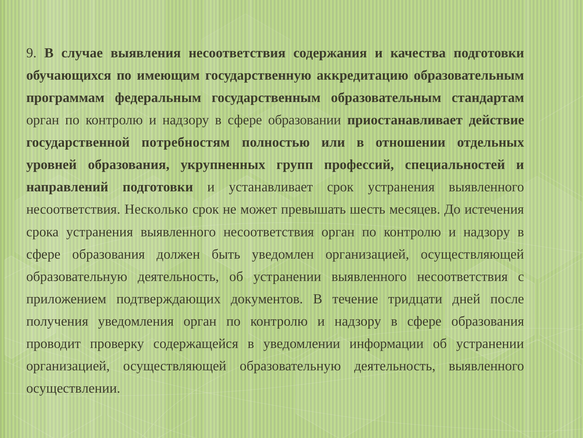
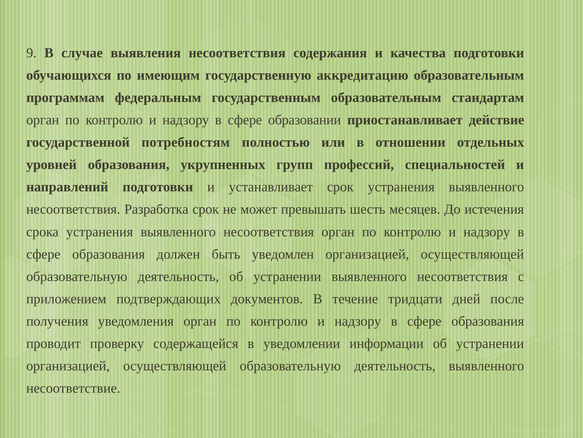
Несколько: Несколько -> Разработка (156, 209)
осуществлении: осуществлении -> несоответствие (73, 388)
